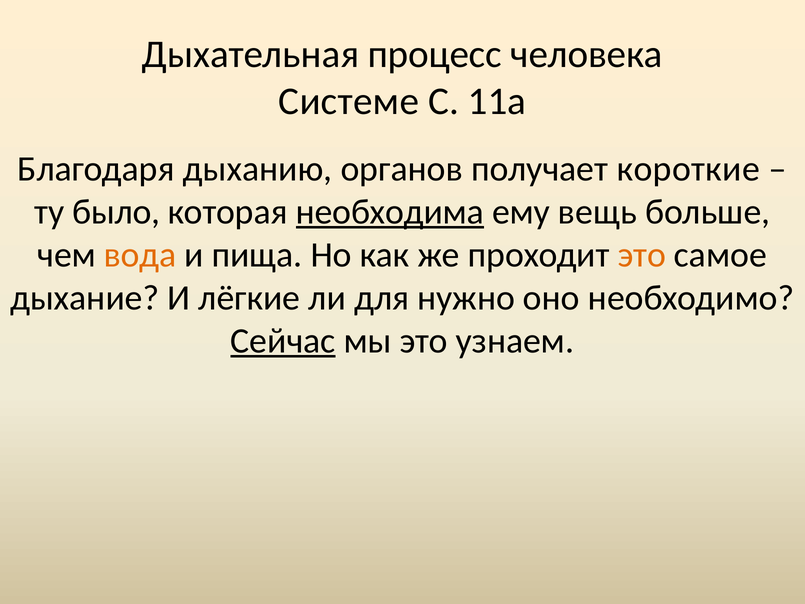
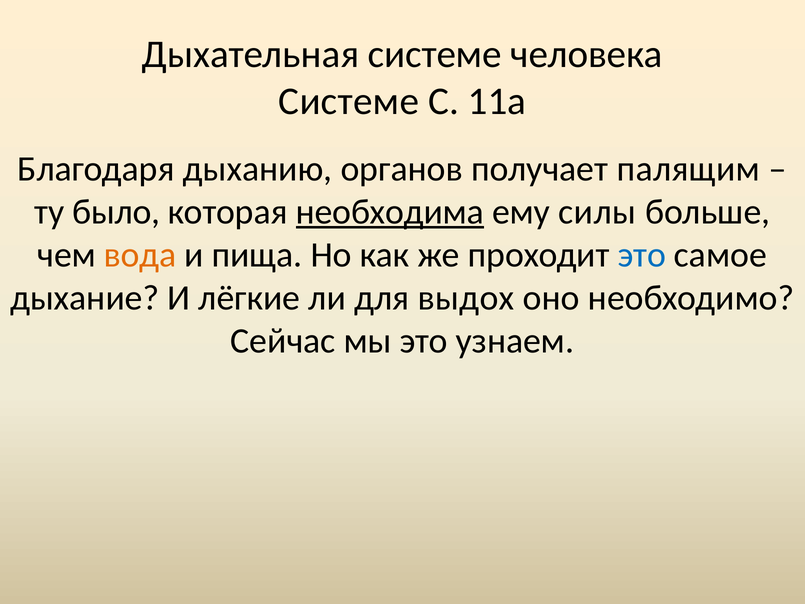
Дыхательная процесс: процесс -> системе (435, 54)
короткие: короткие -> палящим (688, 169)
вещь: вещь -> силы (597, 212)
это colour: orange -> blue (642, 255)
нужно: нужно -> выдох (466, 298)
Сейчас underline: present -> none (283, 341)
